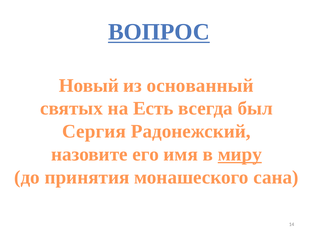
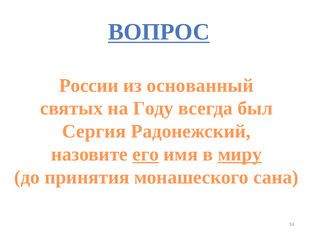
Новый: Новый -> России (89, 85)
Есть: Есть -> Году (153, 108)
его underline: none -> present (146, 154)
